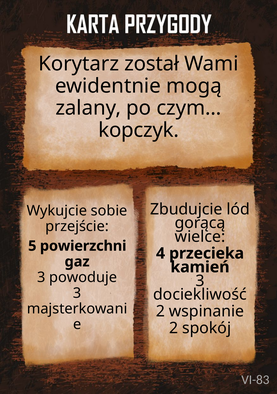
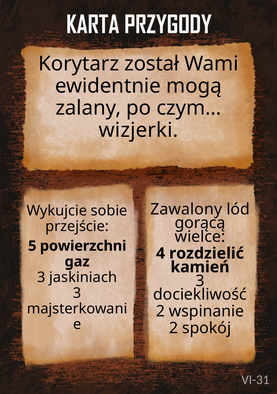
kopczyk: kopczyk -> wizjerki (138, 130)
Zbudujcie: Zbudujcie -> Zawalony (186, 209)
przecieka: przecieka -> rozdzielić (206, 253)
powoduje: powoduje -> jaskiniach (83, 277)
VI-83: VI-83 -> VI-31 (255, 379)
